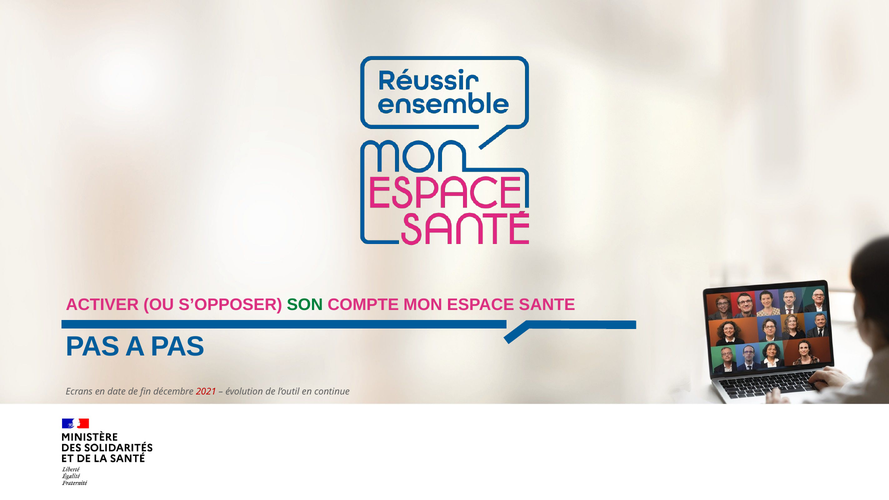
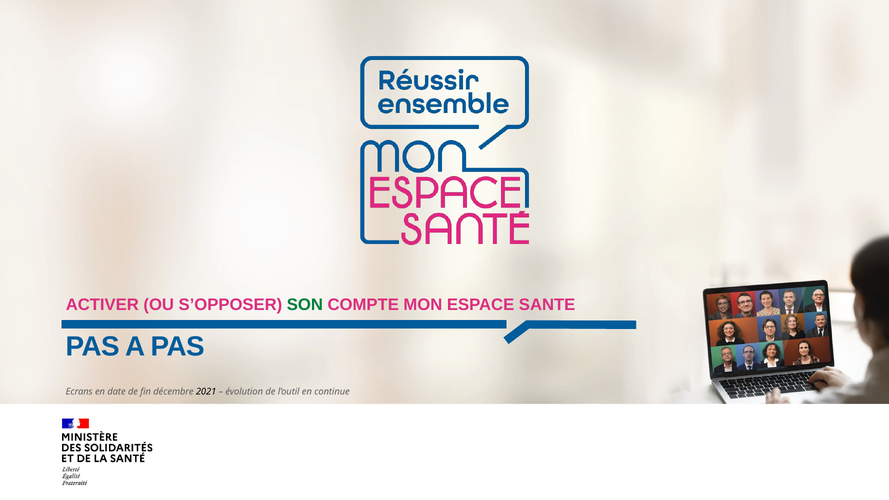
2021 colour: red -> black (206, 392)
